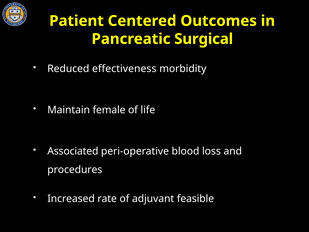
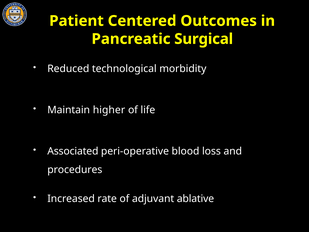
effectiveness: effectiveness -> technological (124, 69)
female: female -> higher (109, 110)
feasible: feasible -> ablative (195, 198)
